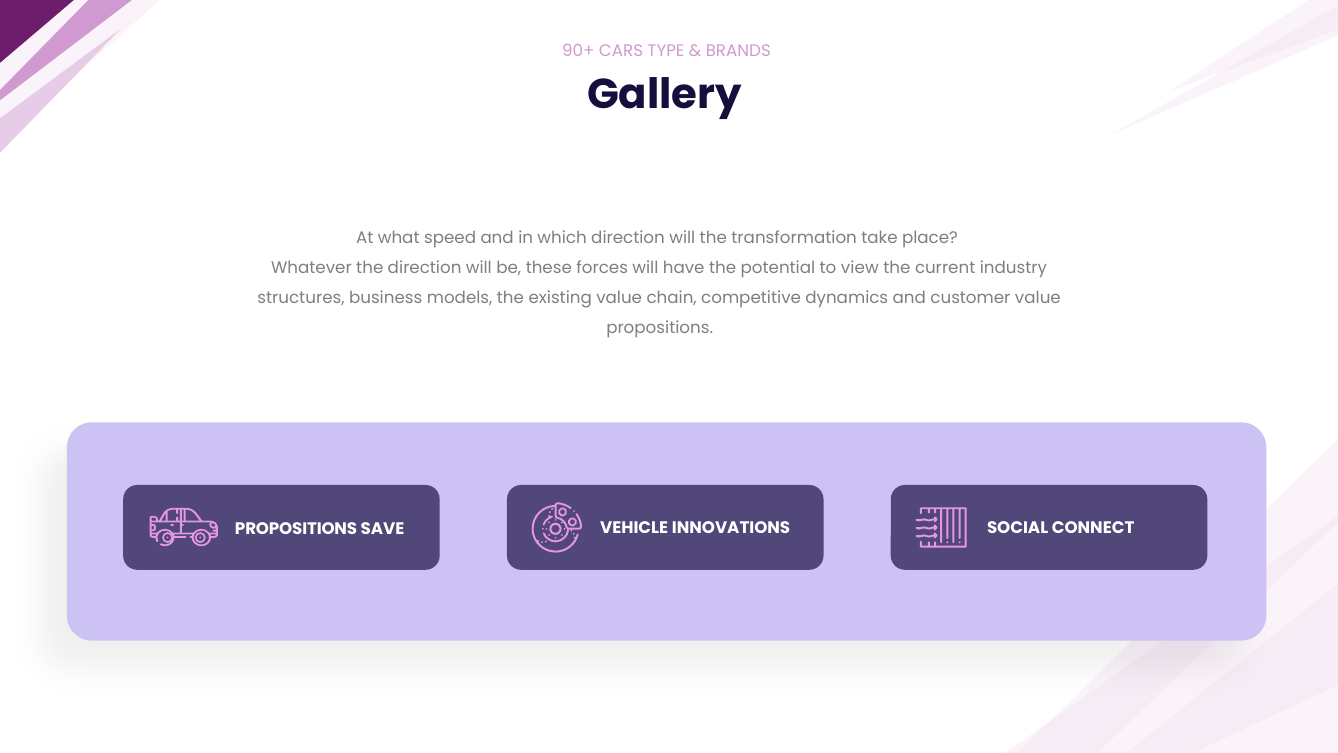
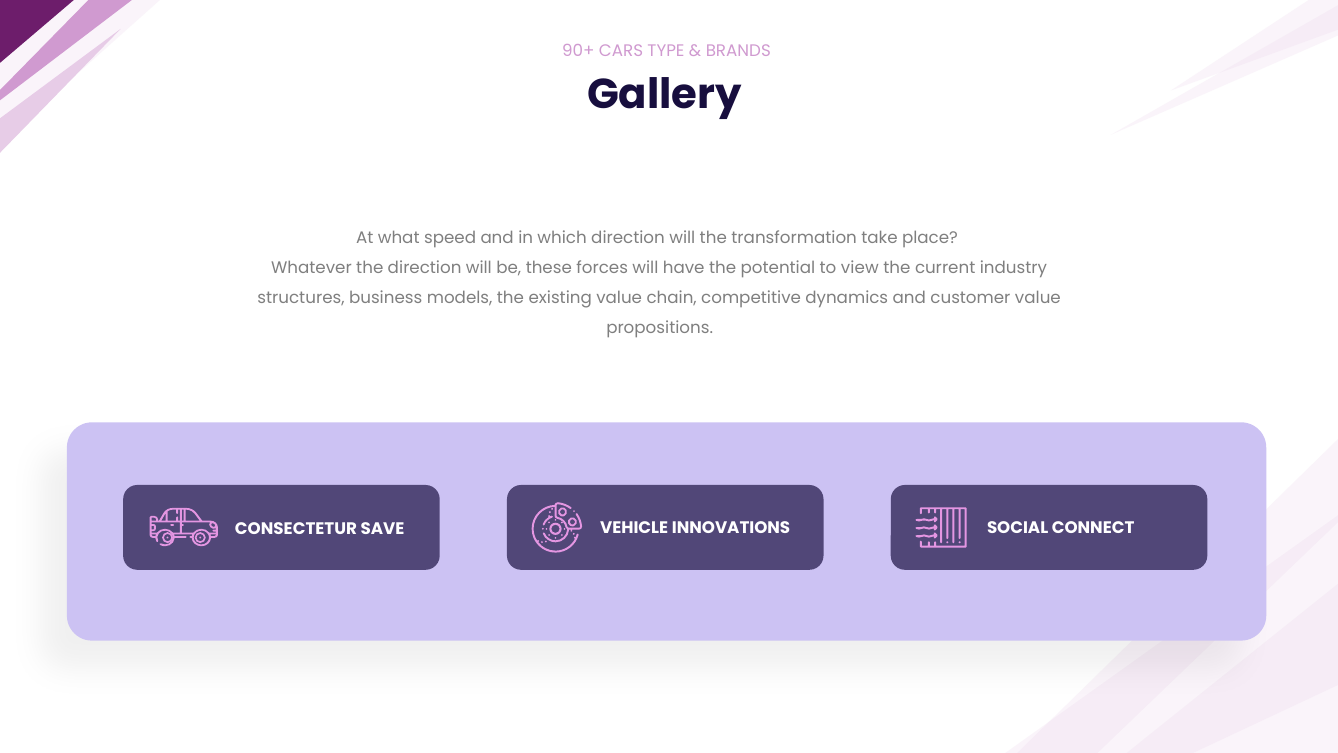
PROPOSITIONS: PROPOSITIONS -> CONSECTETUR (296, 529)
